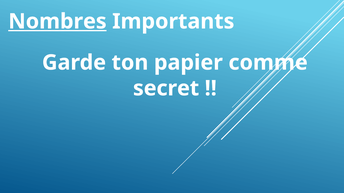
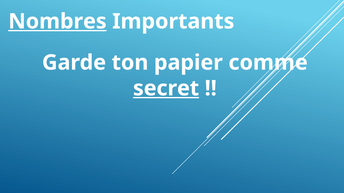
secret underline: none -> present (166, 89)
